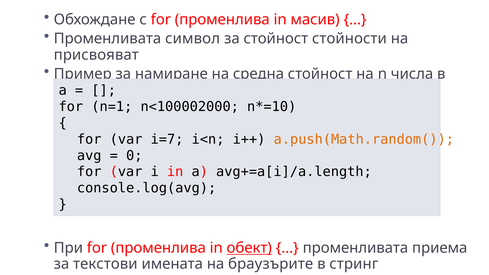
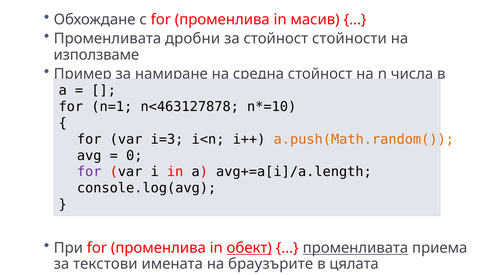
символ: символ -> дробни (193, 39)
присвояват: присвояват -> използваме (96, 55)
n<100002000: n<100002000 -> n<463127878 (190, 107)
i=7: i=7 -> i=3 (167, 139)
for colour: black -> purple (89, 172)
променливата underline: none -> present (355, 248)
стринг: стринг -> цялата (354, 264)
